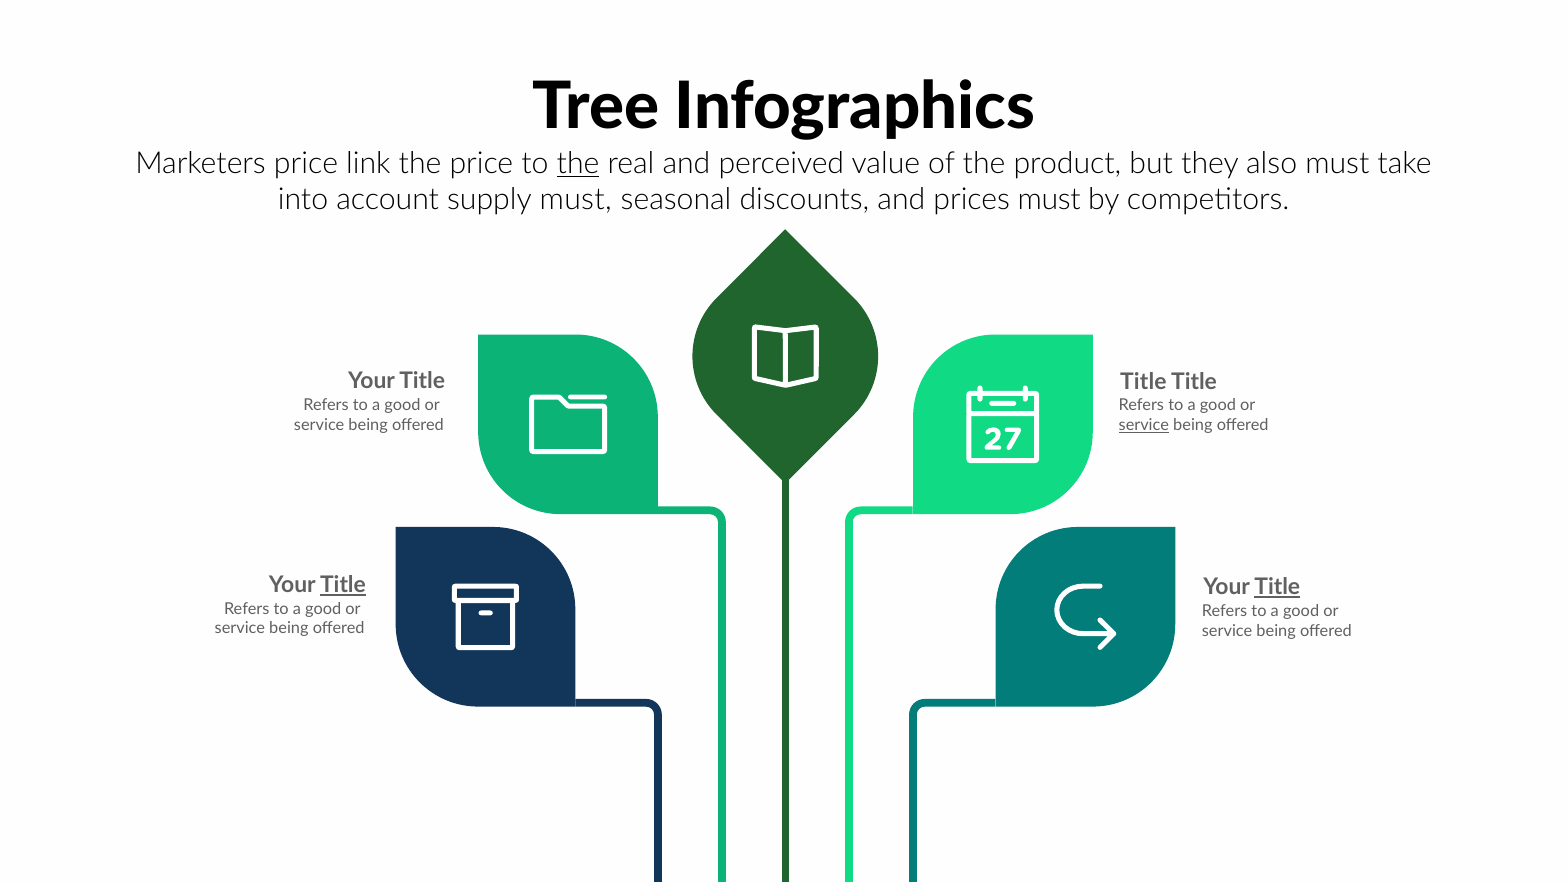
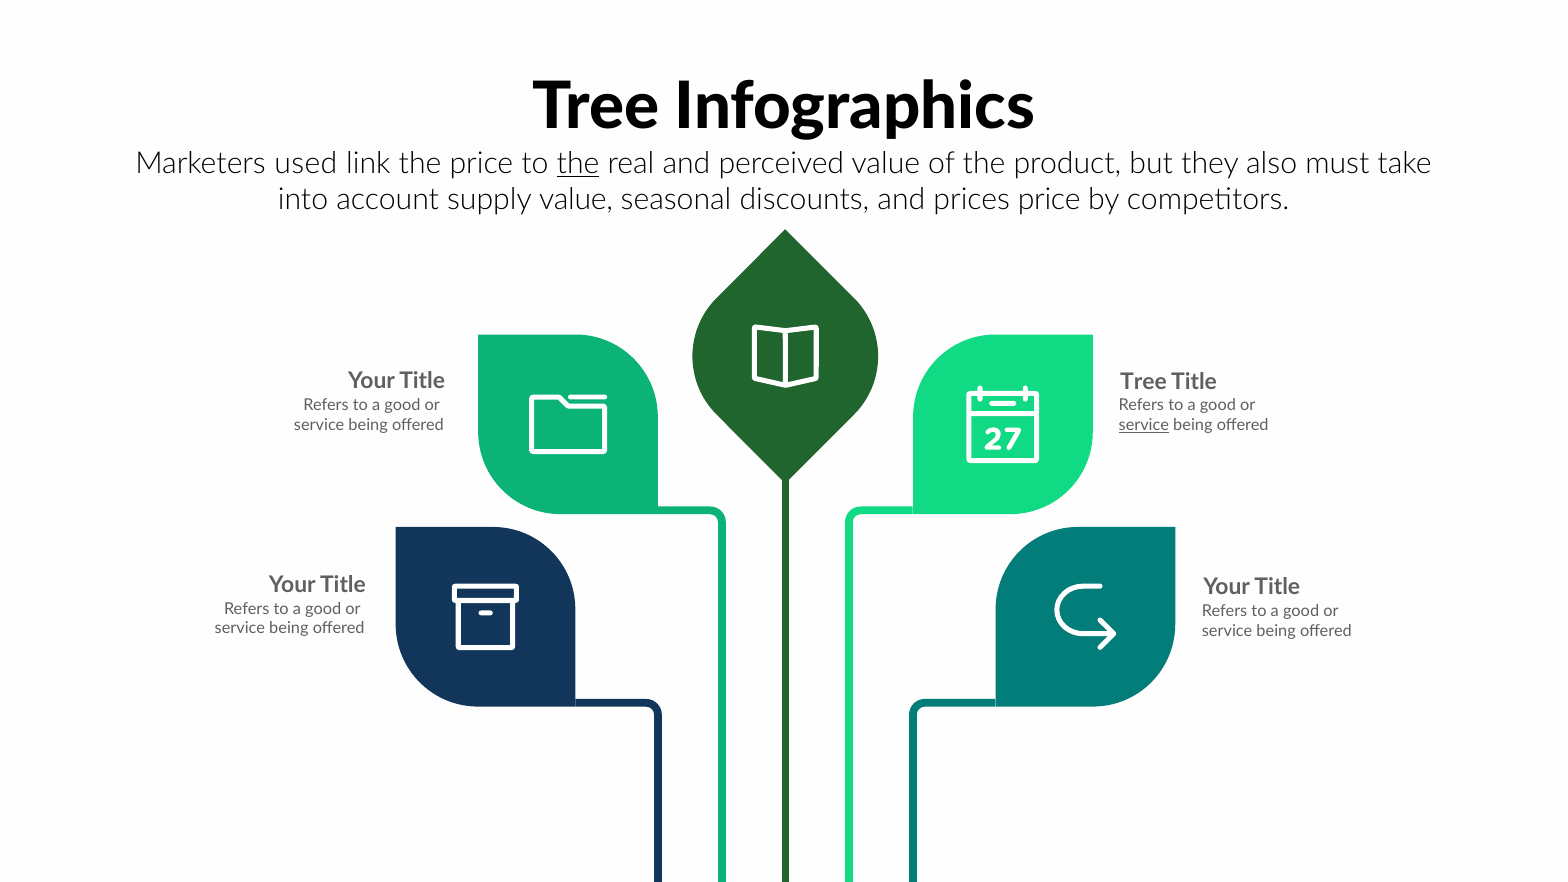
Marketers price: price -> used (306, 164)
supply must: must -> value (576, 200)
prices must: must -> price (1049, 200)
Title: Title -> Tree (1143, 382)
Title underline: present -> none (343, 585)
Title underline: present -> none (1277, 587)
